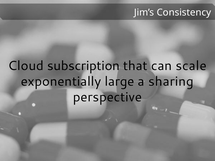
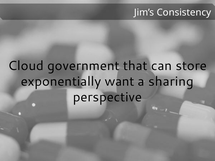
subscription: subscription -> government (83, 66)
scale: scale -> store (191, 66)
large: large -> want (119, 82)
